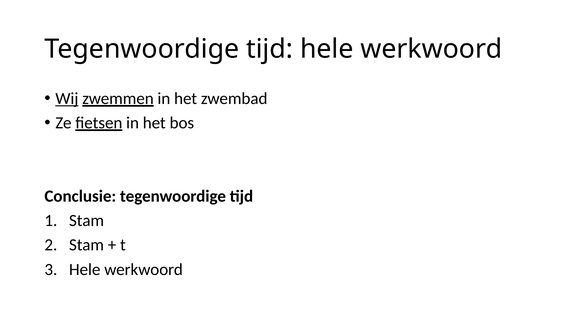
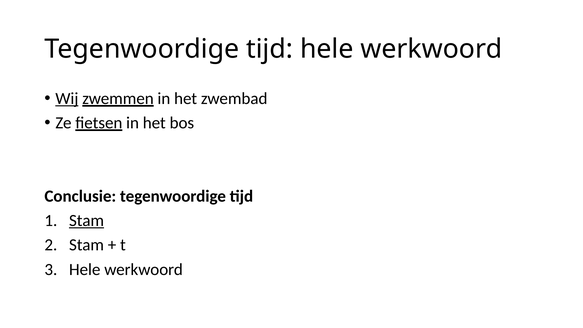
Stam underline: none -> present (87, 221)
